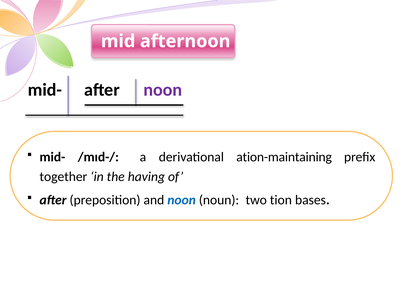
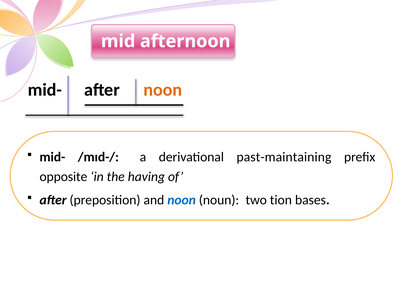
noon colour: purple -> orange (163, 90)
ation-maintaining: ation-maintaining -> past-maintaining (284, 157)
together: together -> opposite (63, 176)
